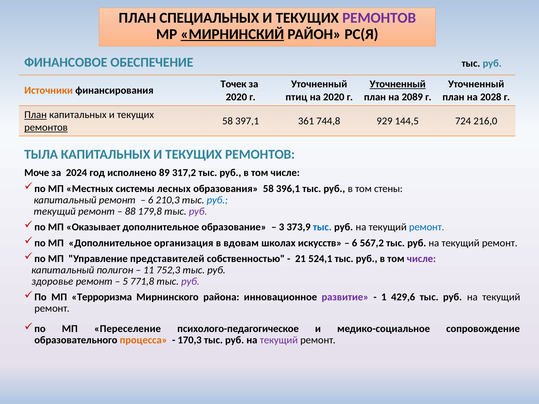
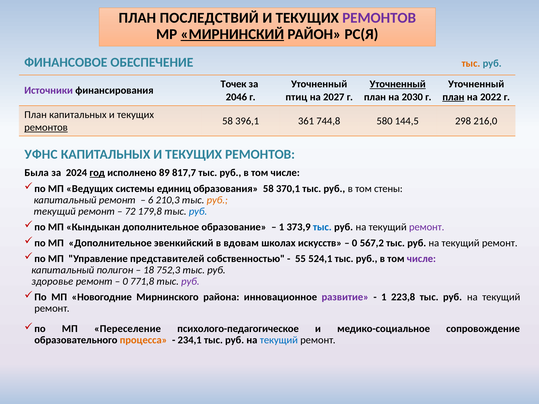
СПЕЦИАЛЬНЫХ: СПЕЦИАЛЬНЫХ -> ПОСЛЕДСТВИЙ (209, 18)
тыс colour: black -> orange (471, 63)
Источники colour: orange -> purple (49, 90)
2020: 2020 -> 2046 (236, 97)
на 2020: 2020 -> 2027 (334, 97)
2089: 2089 -> 2030 (412, 97)
план underline: none -> present (453, 97)
2028: 2028 -> 2022 (491, 97)
План underline: present -> none (36, 115)
397,1: 397,1 -> 396,1 (247, 121)
929: 929 -> 580 (385, 121)
724: 724 -> 298 (463, 121)
ТЫЛА: ТЫЛА -> УФНС (41, 154)
Моче: Моче -> Была (37, 173)
год underline: none -> present (97, 173)
317,2: 317,2 -> 817,7 (184, 173)
Местных: Местных -> Ведущих (90, 189)
лесных: лесных -> единиц (174, 189)
396,1: 396,1 -> 370,1 (288, 189)
руб colour: blue -> orange (217, 200)
88: 88 -> 72 (130, 211)
руб colour: purple -> blue (198, 211)
Оказывает: Оказывает -> Кындыкан (93, 227)
3: 3 -> 1 (282, 227)
ремонт colour: blue -> purple (427, 227)
организация: организация -> эвенкийский (184, 243)
6: 6 -> 0 (355, 243)
21: 21 -> 55 (300, 259)
11: 11 -> 18 (149, 270)
5: 5 -> 0 (125, 282)
Терроризма: Терроризма -> Новогодние (102, 297)
429,6: 429,6 -> 223,8 (403, 297)
170,3: 170,3 -> 234,1 (190, 340)
текущий colour: purple -> blue (279, 340)
